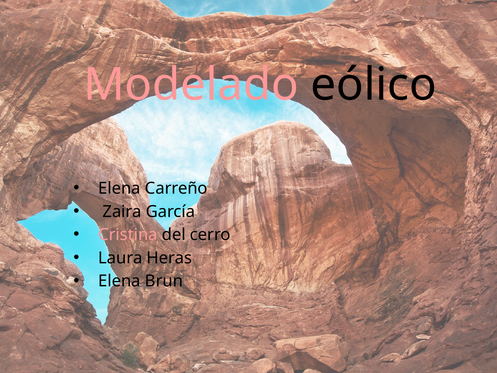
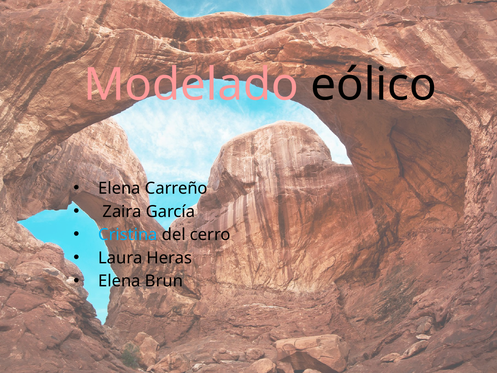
Cristina colour: pink -> light blue (128, 235)
